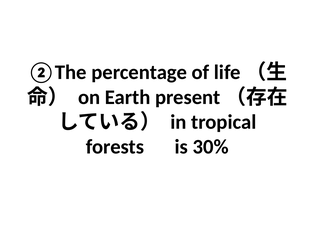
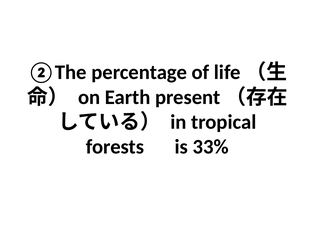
30%: 30% -> 33% (211, 147)
